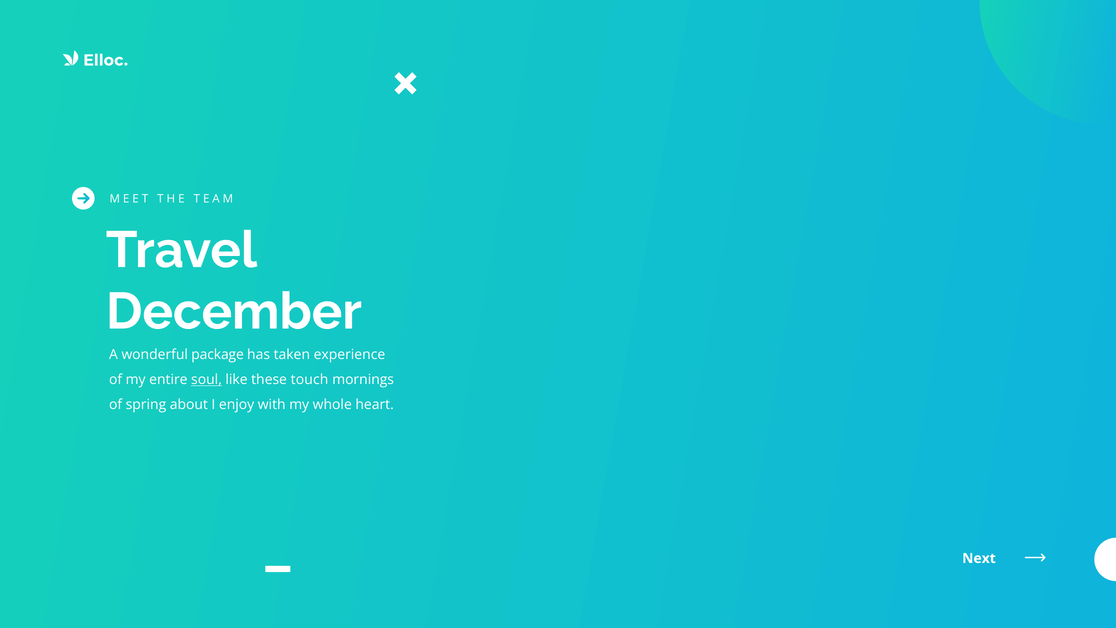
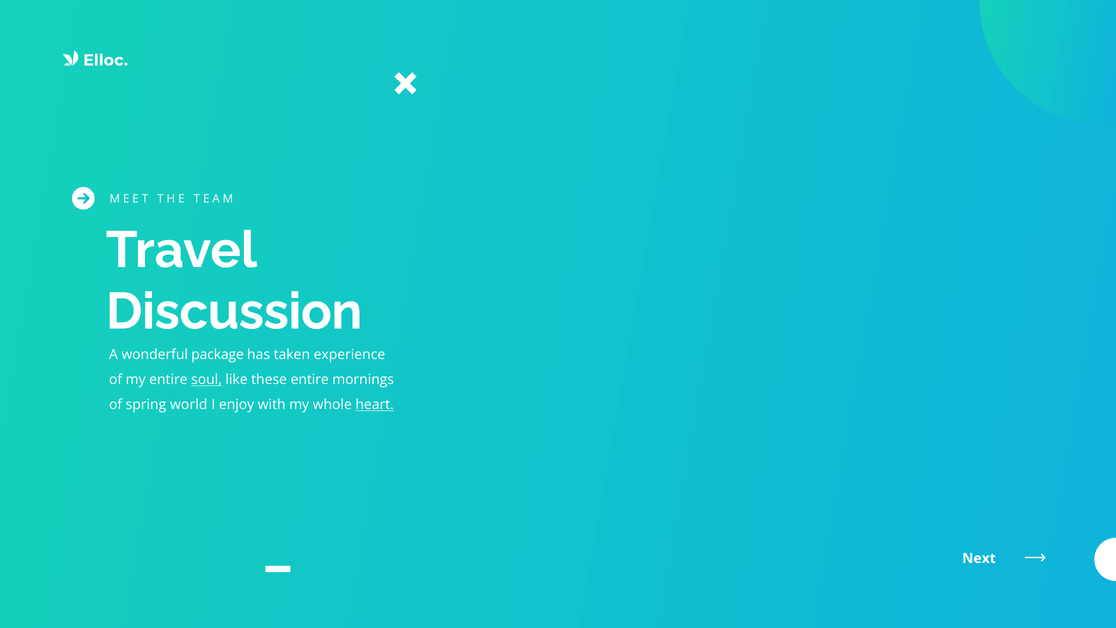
December: December -> Discussion (234, 311)
these touch: touch -> entire (310, 380)
about: about -> world (189, 405)
heart underline: none -> present (375, 405)
